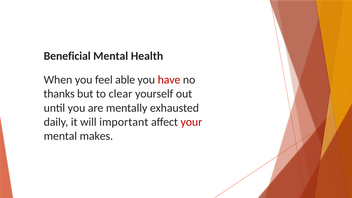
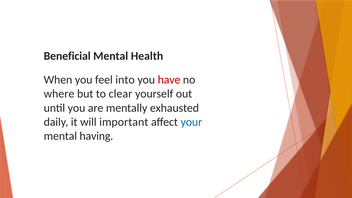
able: able -> into (125, 80)
thanks: thanks -> where (59, 94)
your colour: red -> blue (191, 122)
makes: makes -> having (96, 136)
